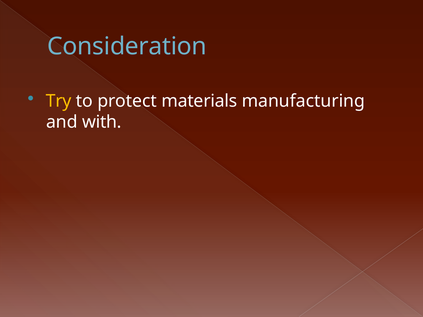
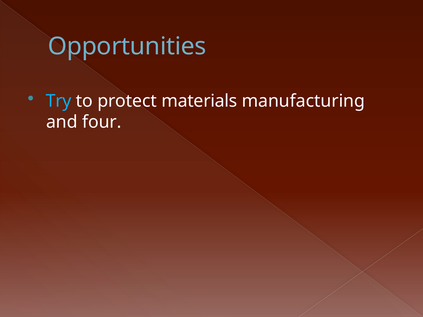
Consideration: Consideration -> Opportunities (127, 46)
Try colour: yellow -> light blue (59, 101)
with: with -> four (102, 122)
